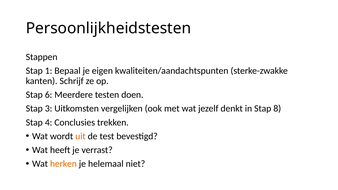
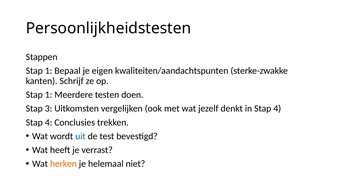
6: 6 -> 1 (49, 95)
in Stap 8: 8 -> 4 (277, 109)
uit colour: orange -> blue (80, 136)
